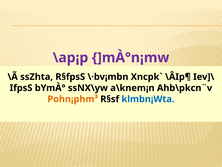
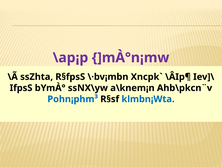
Pohn¡phm³ colour: orange -> blue (73, 99)
